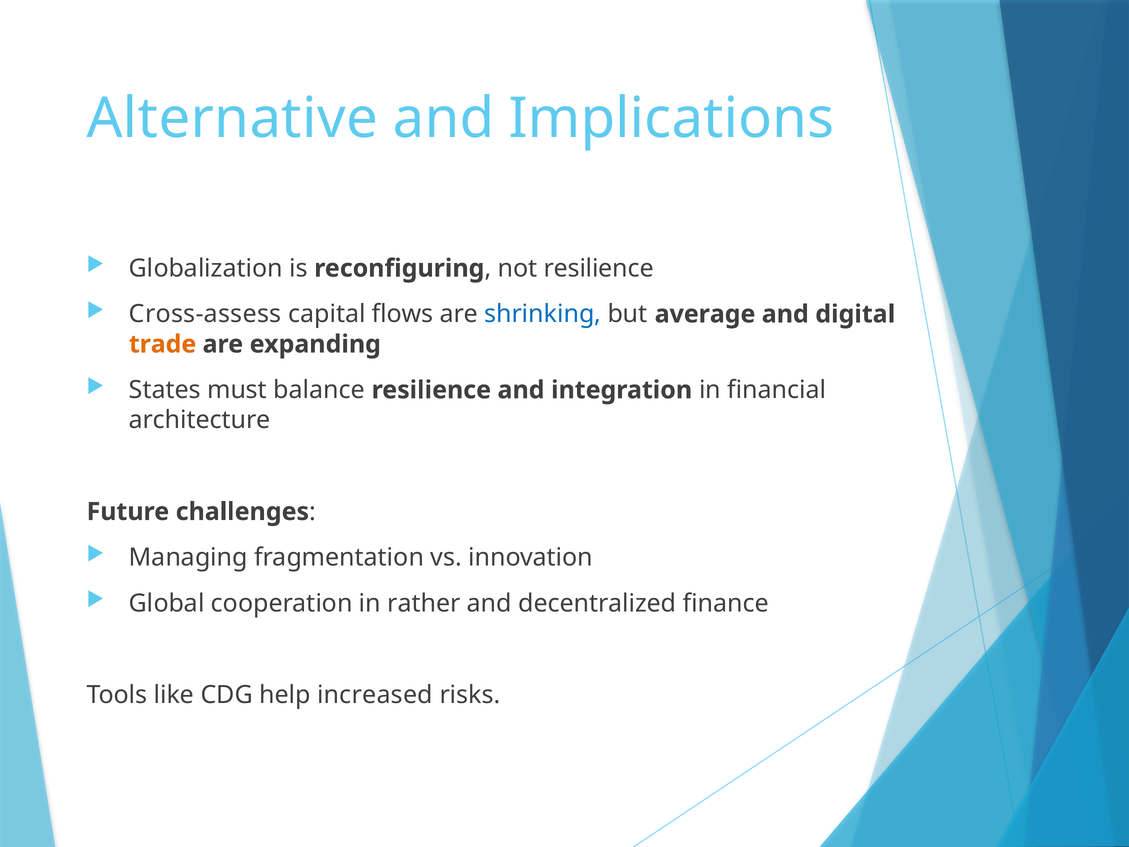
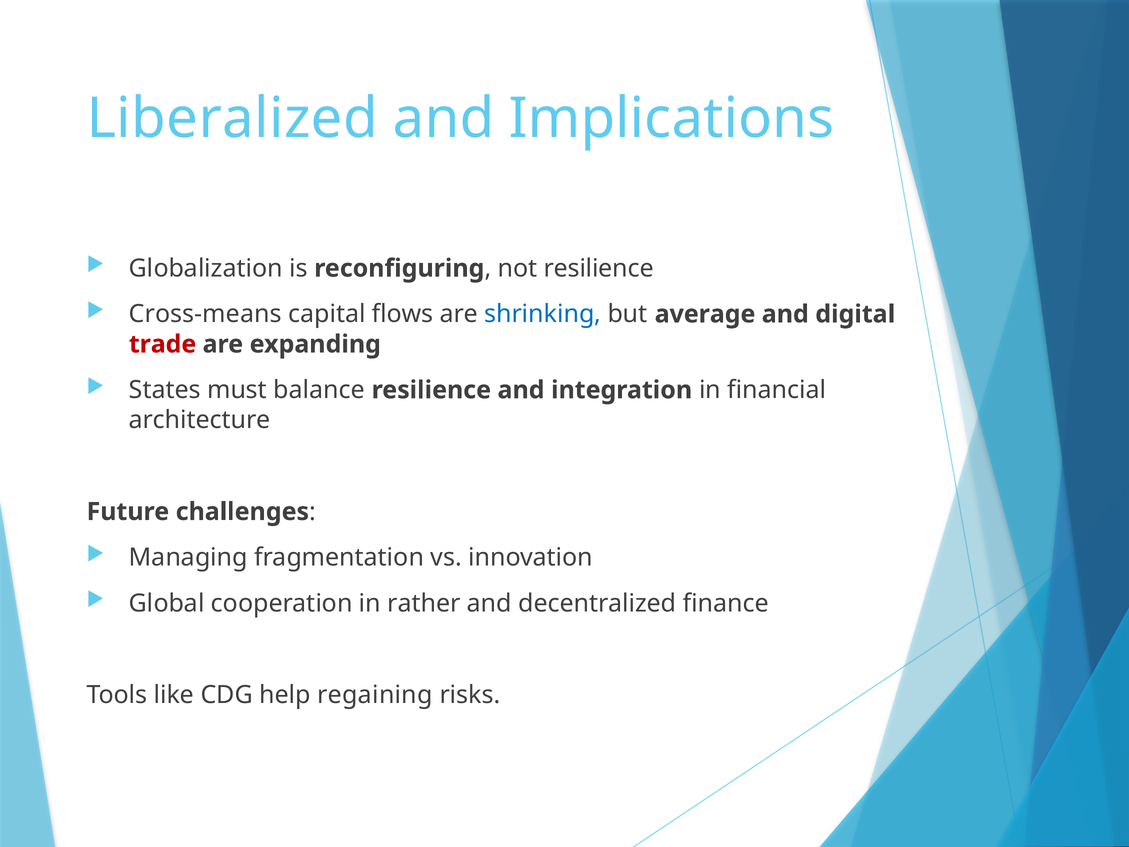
Alternative: Alternative -> Liberalized (232, 119)
Cross-assess: Cross-assess -> Cross-means (205, 314)
trade colour: orange -> red (163, 344)
increased: increased -> regaining (375, 695)
